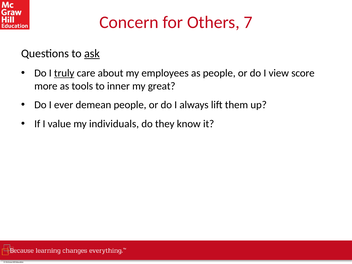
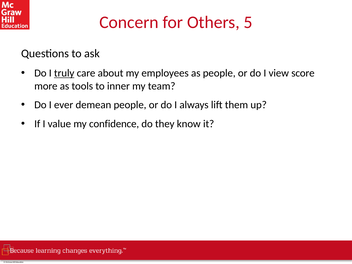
7: 7 -> 5 (248, 22)
ask underline: present -> none (92, 54)
great: great -> team (162, 86)
individuals: individuals -> confidence (114, 124)
